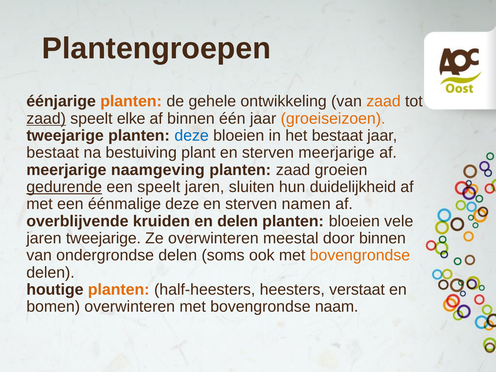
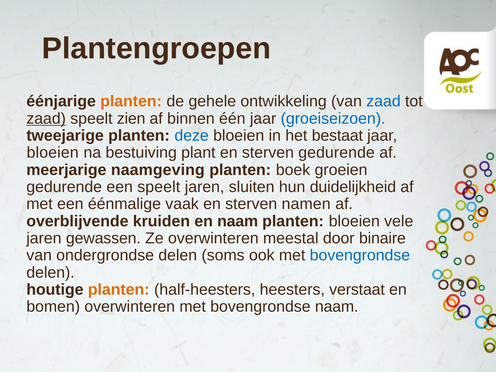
zaad colour: orange -> blue (383, 101)
elke: elke -> zien (131, 119)
groeiseizoen colour: orange -> blue (333, 119)
bestaat: bestaat -> bloeien (53, 153)
sterven meerjarige: meerjarige -> gedurende (337, 153)
planten zaad: zaad -> boek (293, 170)
gedurende underline: present -> none (64, 187)
éénmalige deze: deze -> vaak (182, 204)
en delen: delen -> naam (238, 221)
jaren tweejarige: tweejarige -> gewassen (103, 238)
door binnen: binnen -> binaire (382, 238)
bovengrondse colour: orange -> blue (360, 255)
